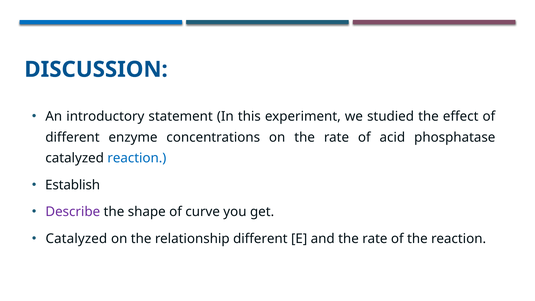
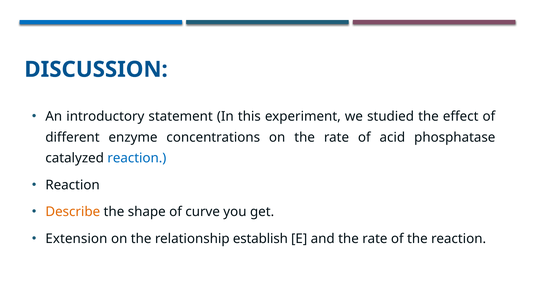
Establish: Establish -> Reaction (73, 185)
Describe colour: purple -> orange (73, 212)
Catalyzed: Catalyzed -> Extension (76, 239)
relationship different: different -> establish (260, 239)
